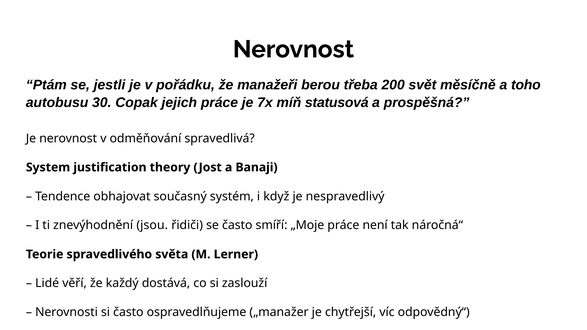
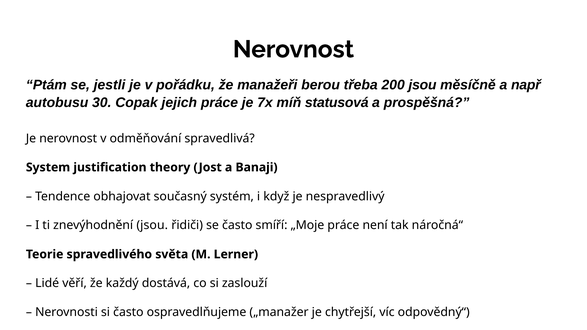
200 svět: svět -> jsou (422, 85)
toho: toho -> např (526, 85)
